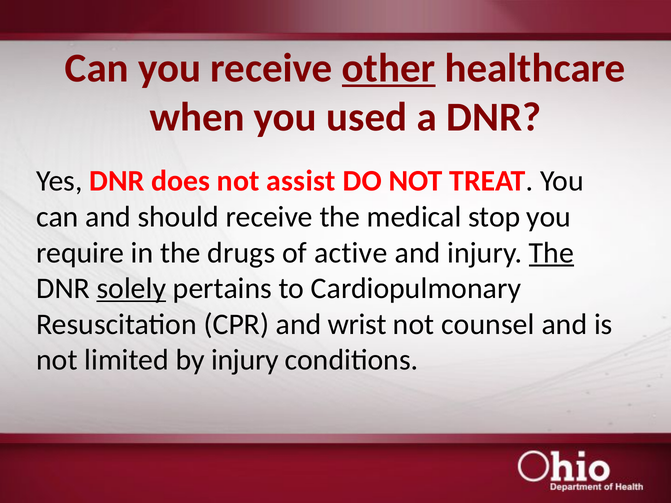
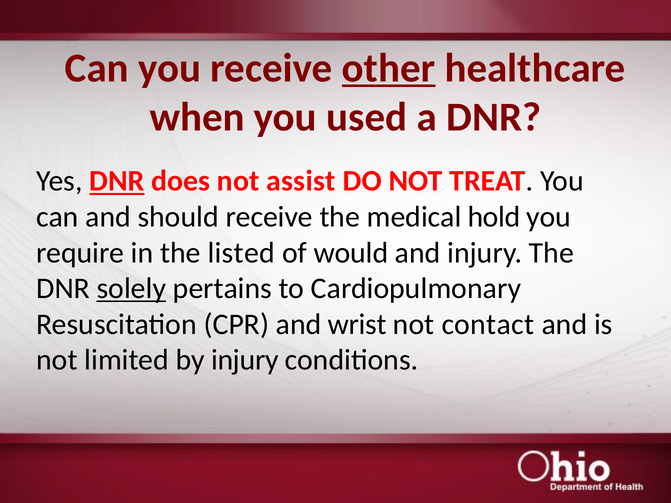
DNR underline: none -> present (117, 181)
stop: stop -> hold (494, 217)
drugs: drugs -> listed (241, 253)
active: active -> would (351, 253)
The underline: present -> none (551, 253)
counsel: counsel -> contact (488, 324)
